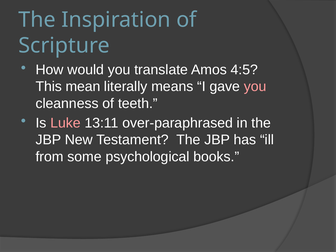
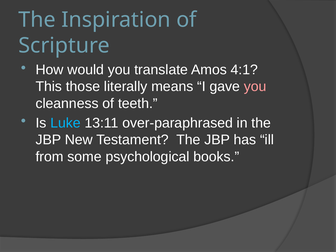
4:5: 4:5 -> 4:1 (244, 70)
mean: mean -> those (83, 87)
Luke colour: pink -> light blue (65, 123)
